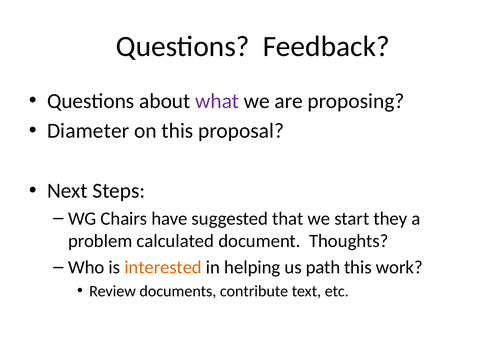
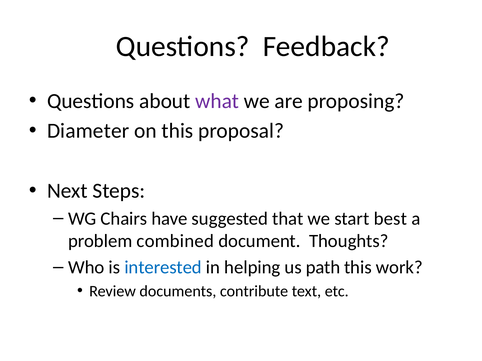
they: they -> best (390, 219)
calculated: calculated -> combined (175, 241)
interested colour: orange -> blue (163, 268)
